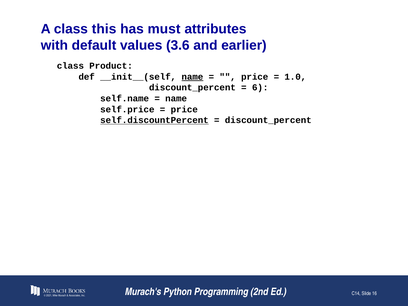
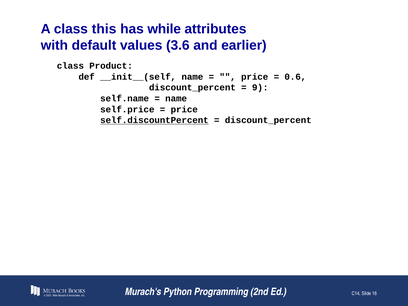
must: must -> while (164, 29)
name underline: present -> none (192, 77)
1.0: 1.0 -> 0.6 (295, 77)
6: 6 -> 9 (260, 88)
